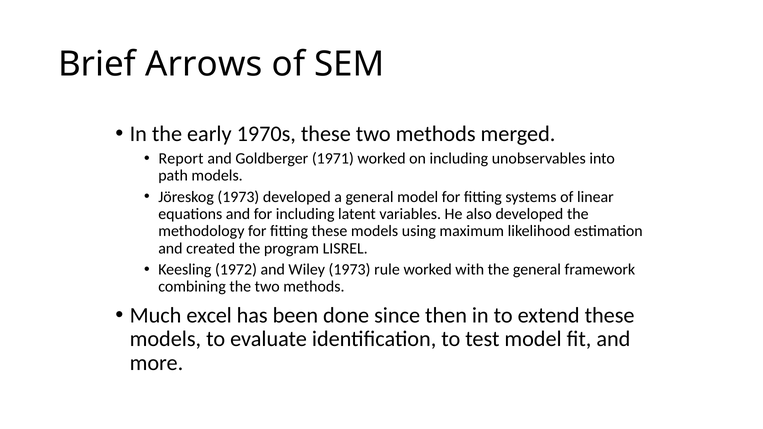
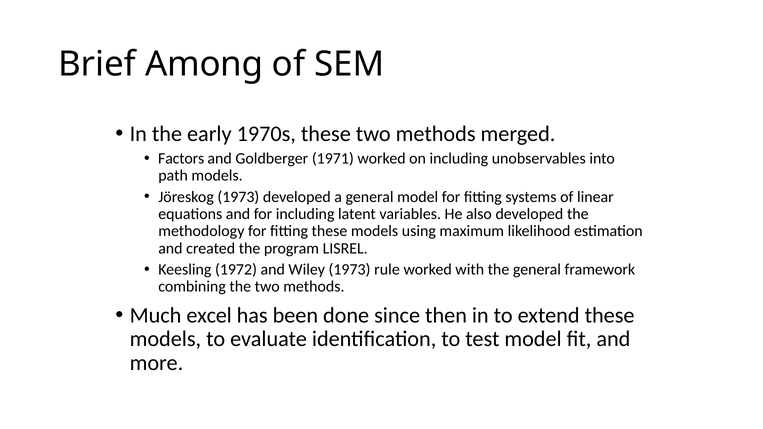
Arrows: Arrows -> Among (204, 64)
Report: Report -> Factors (181, 159)
